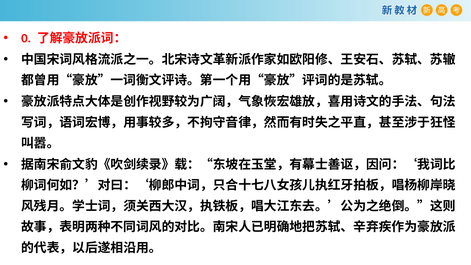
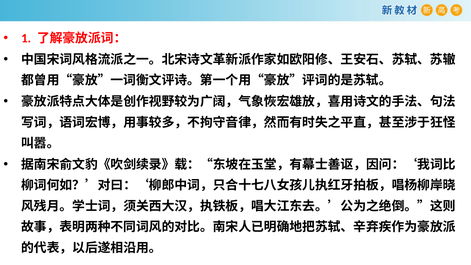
0: 0 -> 1 (26, 38)
